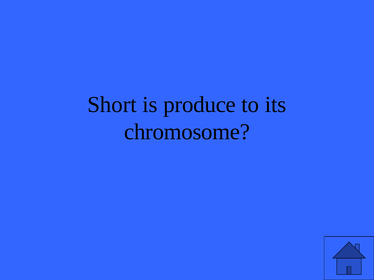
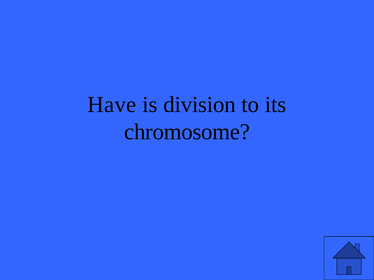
Short: Short -> Have (112, 105)
produce: produce -> division (200, 105)
